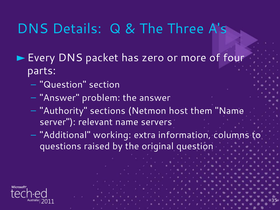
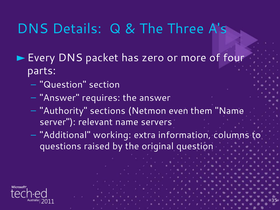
problem: problem -> requires (101, 98)
host: host -> even (178, 111)
